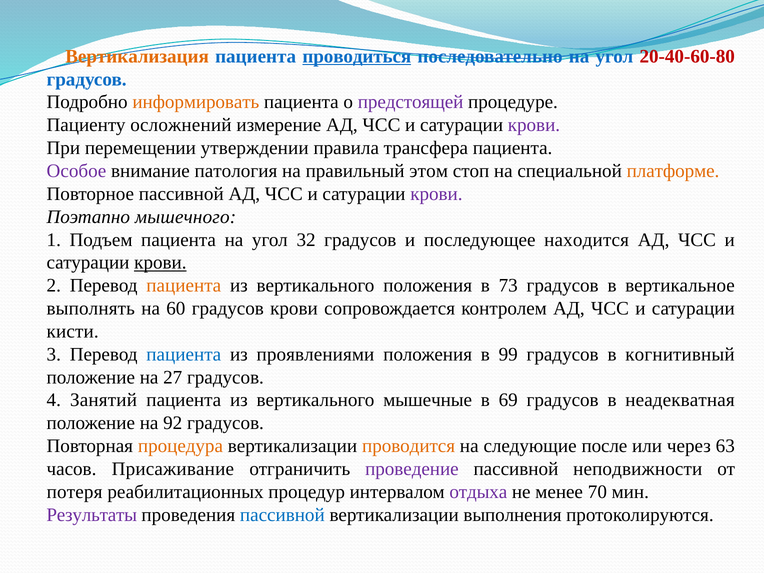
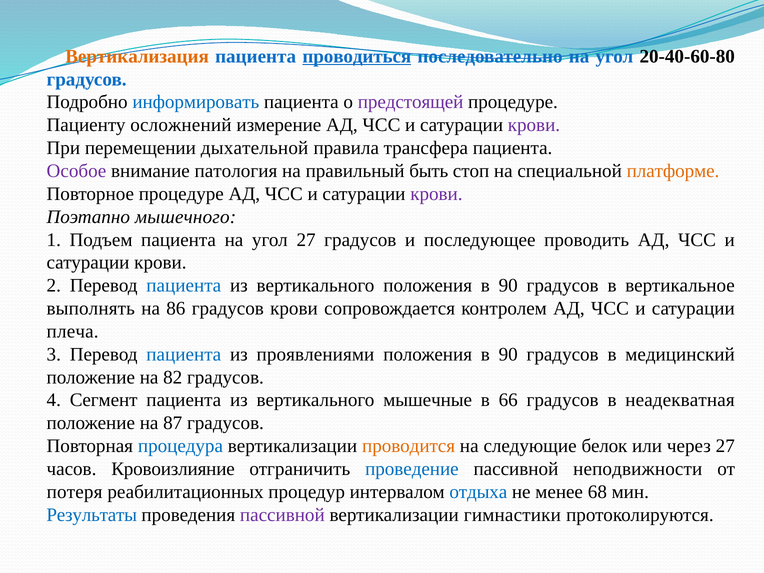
20-40-60-80 colour: red -> black (687, 56)
информировать colour: orange -> blue (196, 102)
утверждении: утверждении -> дыхательной (255, 148)
этом: этом -> быть (429, 171)
Повторное пассивной: пассивной -> процедуре (181, 194)
угол 32: 32 -> 27 (306, 240)
находится: находится -> проводить (587, 240)
крови underline: present -> none (160, 263)
пациента colour: orange -> blue (184, 286)
вертикального положения в 73: 73 -> 90 (508, 286)
60: 60 -> 86 (176, 308)
кисти: кисти -> плеча (73, 331)
99: 99 -> 90 (508, 354)
когнитивный: когнитивный -> медицинский (680, 354)
27: 27 -> 82 (173, 377)
Занятий: Занятий -> Сегмент (104, 400)
69: 69 -> 66 (508, 400)
92: 92 -> 87 (173, 423)
процедура colour: orange -> blue (180, 446)
после: после -> белок (604, 446)
через 63: 63 -> 27 (725, 446)
Присаживание: Присаживание -> Кровоизлияние (173, 469)
проведение colour: purple -> blue (412, 469)
отдыха colour: purple -> blue (478, 492)
70: 70 -> 68 (597, 492)
Результаты colour: purple -> blue (92, 515)
пассивной colour: blue -> purple (282, 515)
выполнения: выполнения -> гимнастики (512, 515)
